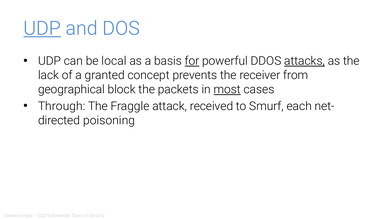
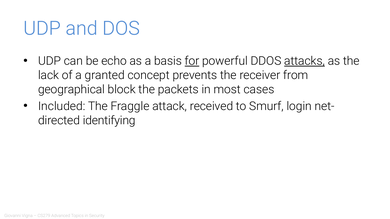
UDP underline: present -> none (42, 28)
local: local -> echo (114, 61)
most underline: present -> none (227, 90)
Through: Through -> Included (62, 106)
each: each -> login (299, 106)
poisoning: poisoning -> identifying (109, 121)
